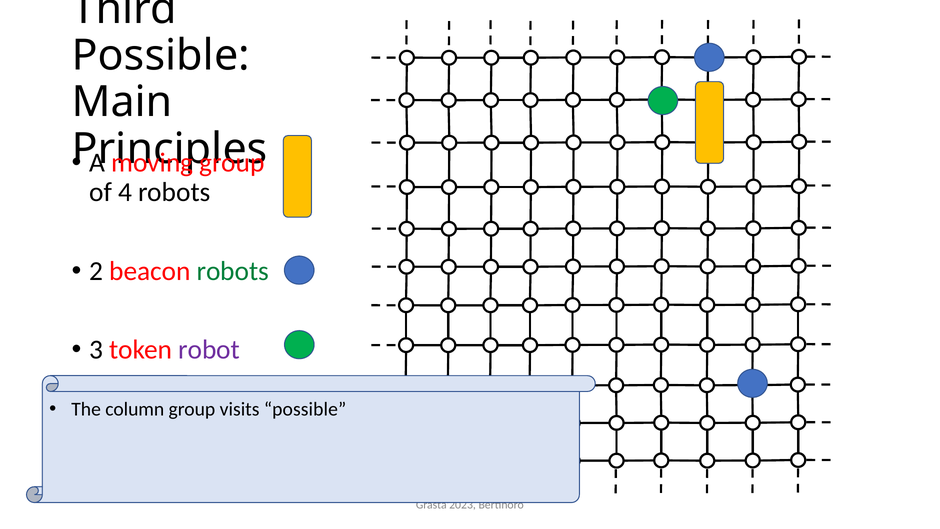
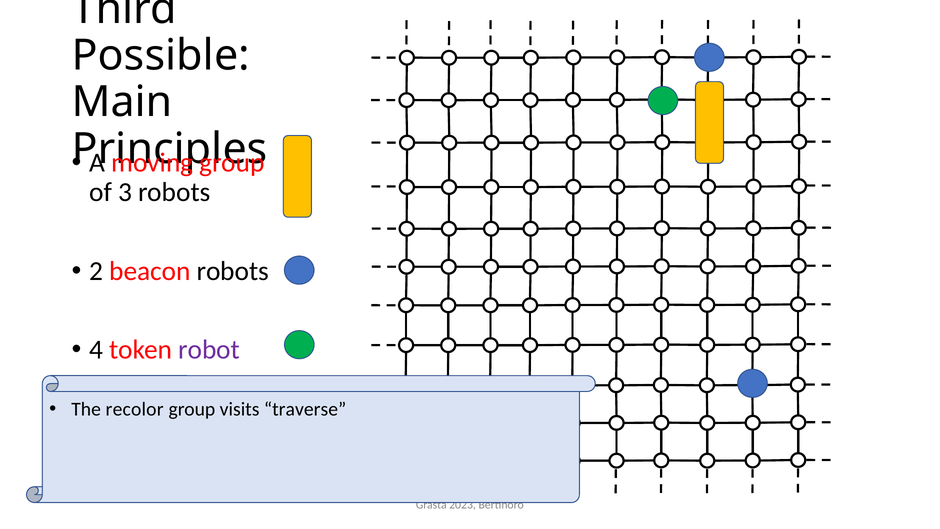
4: 4 -> 3 (125, 192)
robots colour: green -> black (233, 271)
3: 3 -> 4 (96, 350)
column: column -> recolor (135, 409)
visits possible: possible -> traverse (305, 409)
